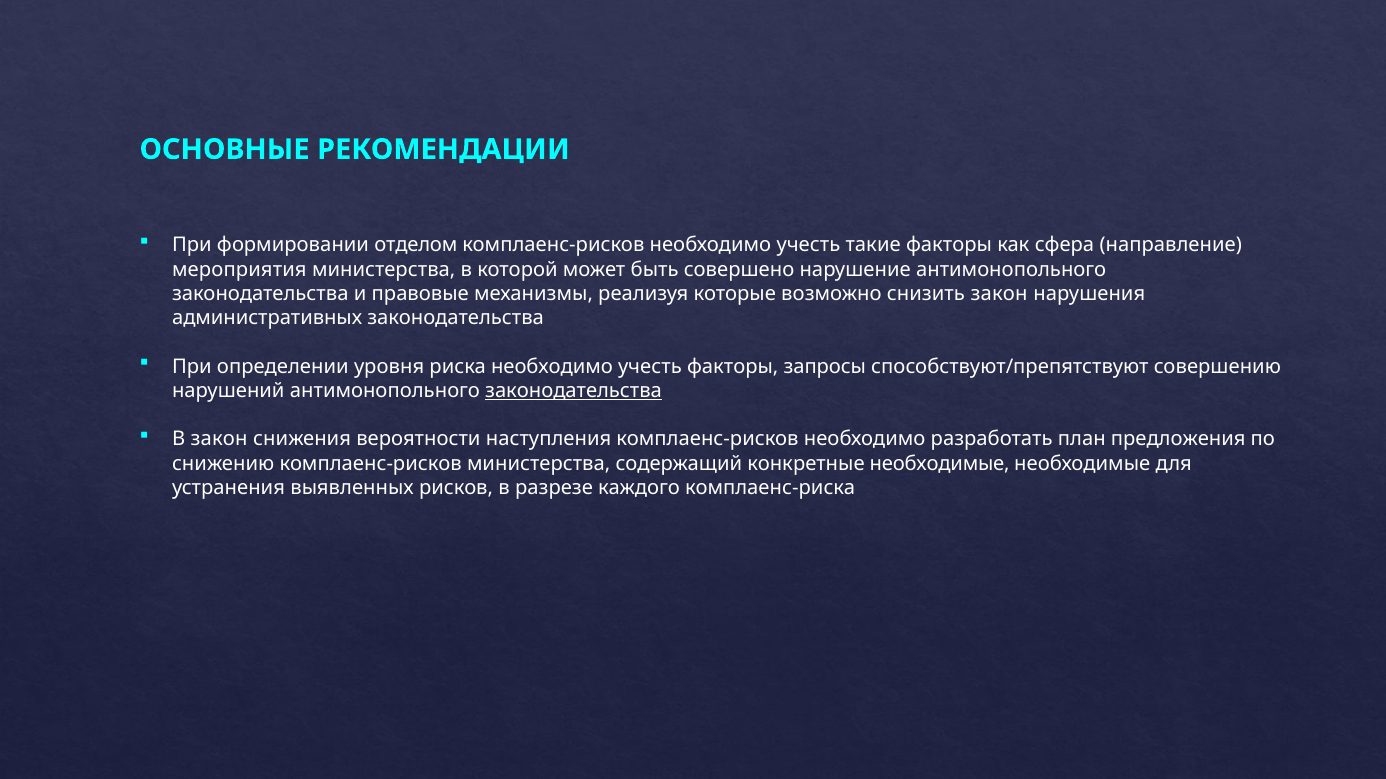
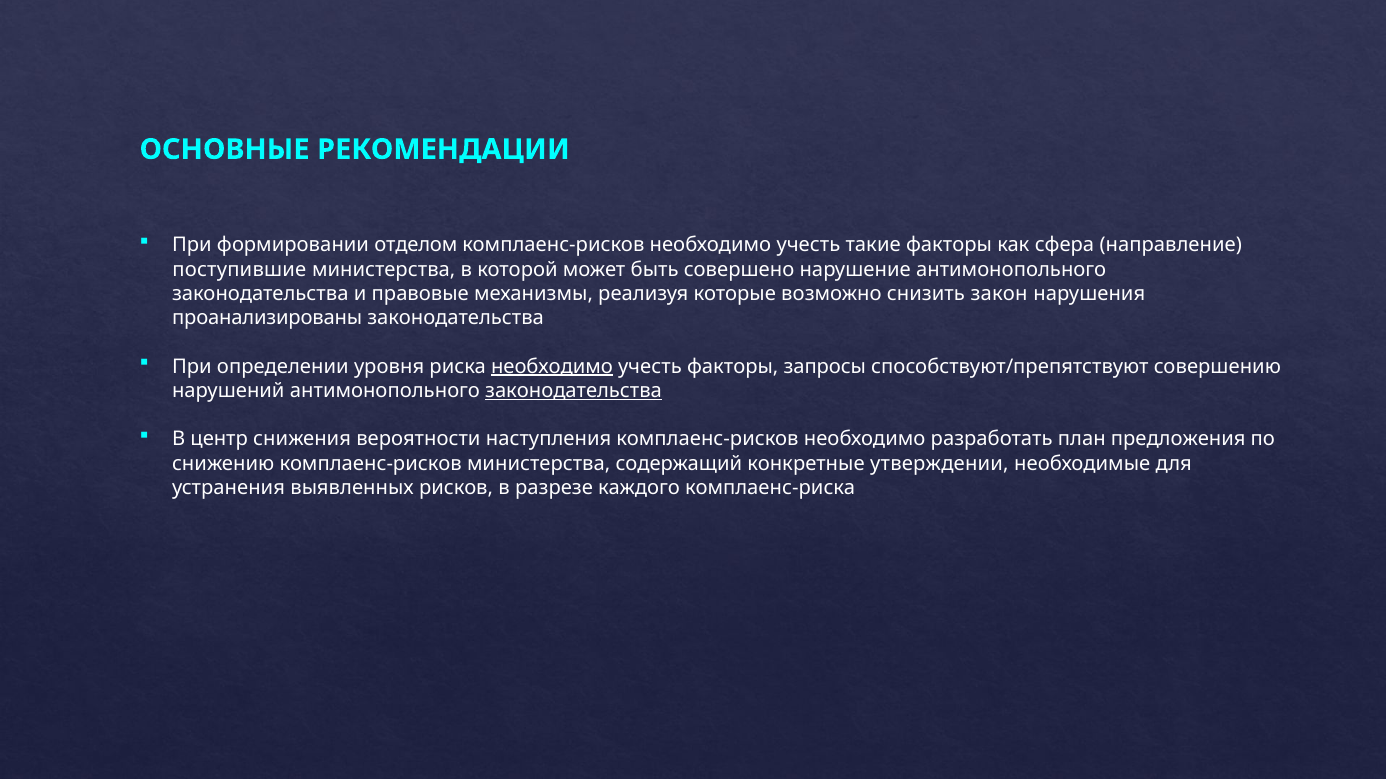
мероприятия: мероприятия -> поступившие (239, 270)
административных: административных -> проанализированы (267, 318)
необходимо underline: none -> present (552, 367)
В закон: закон -> центр (219, 439)
конкретные необходимые: необходимые -> утверждении (939, 464)
